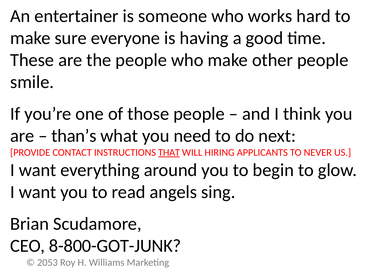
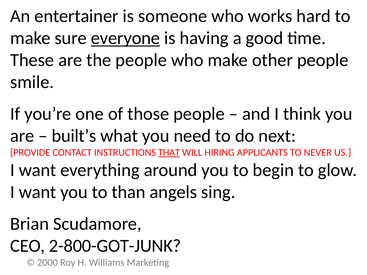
everyone underline: none -> present (125, 38)
than’s: than’s -> built’s (74, 136)
read: read -> than (129, 192)
8-800-GOT-JUNK: 8-800-GOT-JUNK -> 2-800-GOT-JUNK (115, 246)
2053: 2053 -> 2000 (47, 263)
